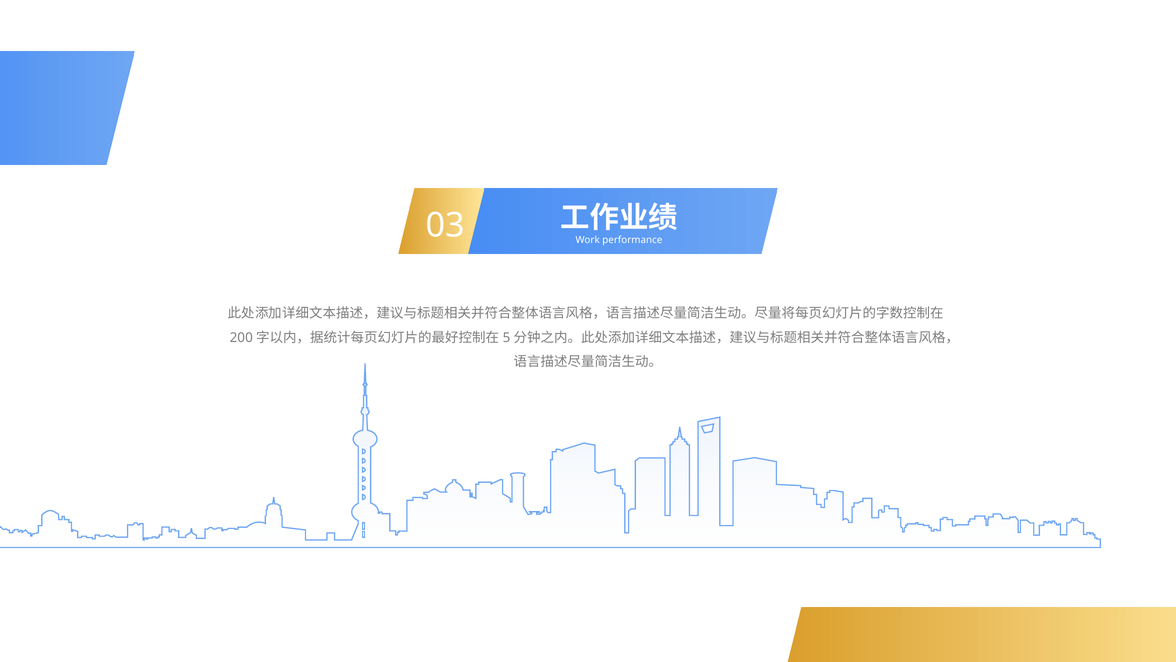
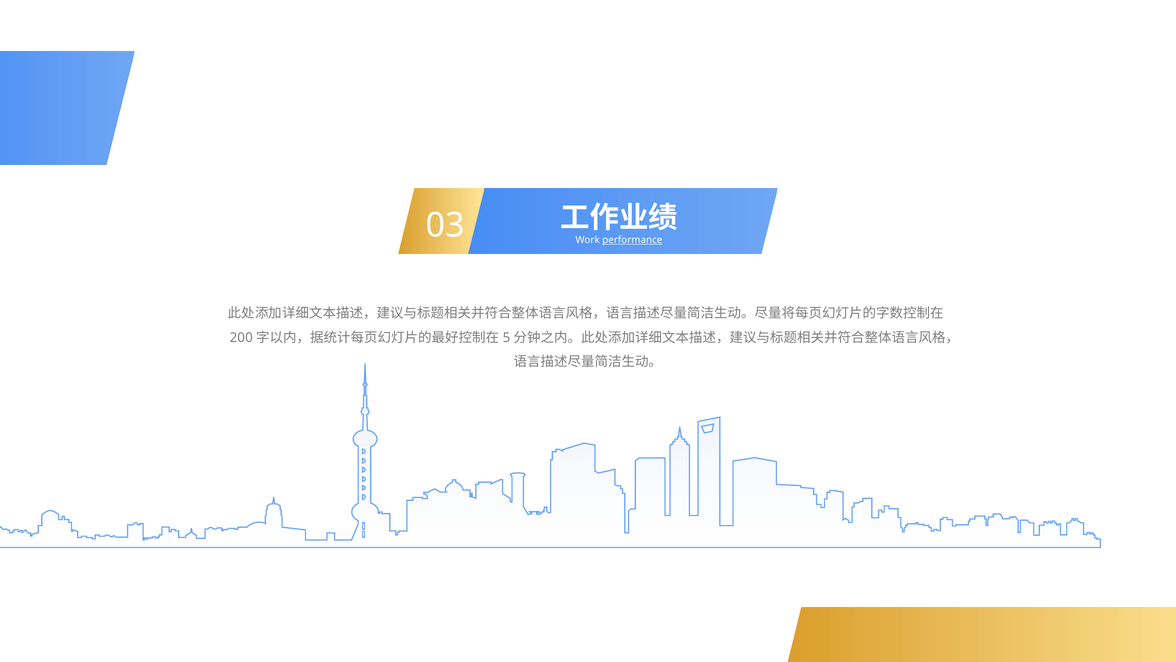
performance underline: none -> present (632, 240)
